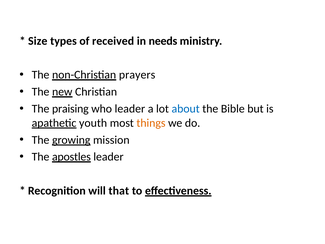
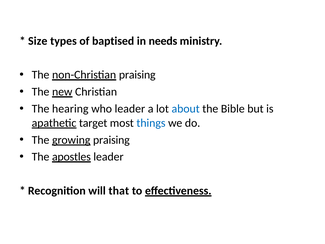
received: received -> baptised (113, 41)
non-Christian prayers: prayers -> praising (137, 75)
praising: praising -> hearing (70, 109)
youth: youth -> target (93, 123)
things colour: orange -> blue (151, 123)
growing mission: mission -> praising (111, 140)
